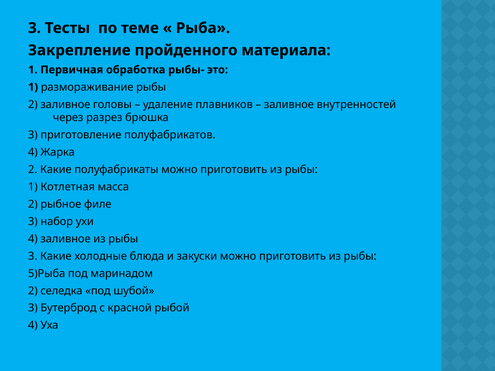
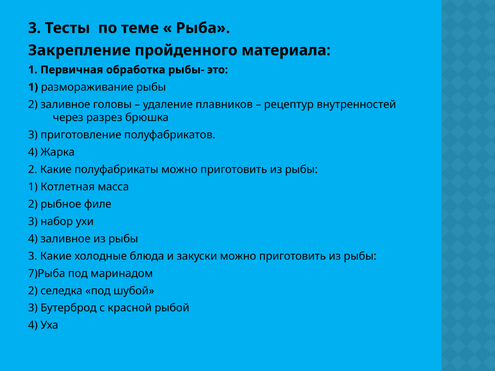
заливное: заливное -> рецептур (289, 104)
5)Рыба: 5)Рыба -> 7)Рыба (47, 274)
